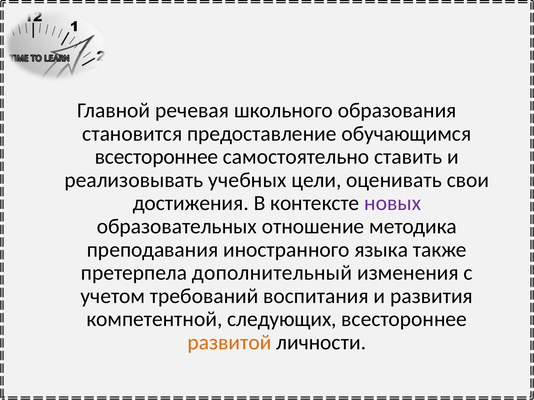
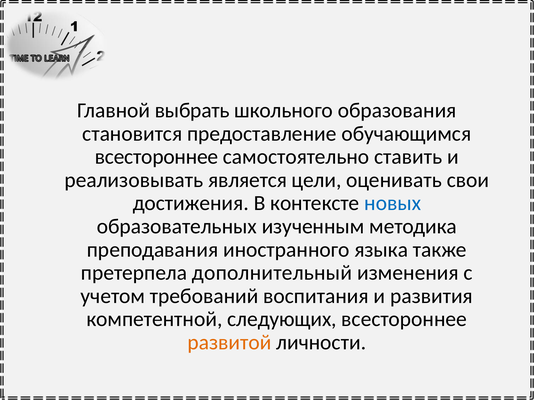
речевая: речевая -> выбрать (192, 111)
учебных: учебных -> является (248, 180)
новых colour: purple -> blue (393, 203)
отношение: отношение -> изученным (313, 227)
